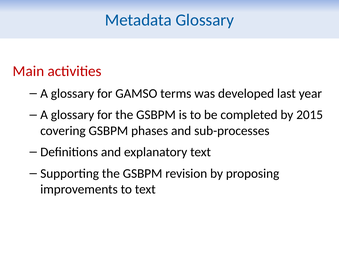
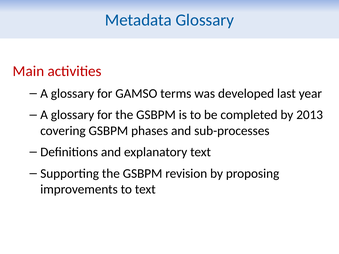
2015: 2015 -> 2013 (310, 115)
